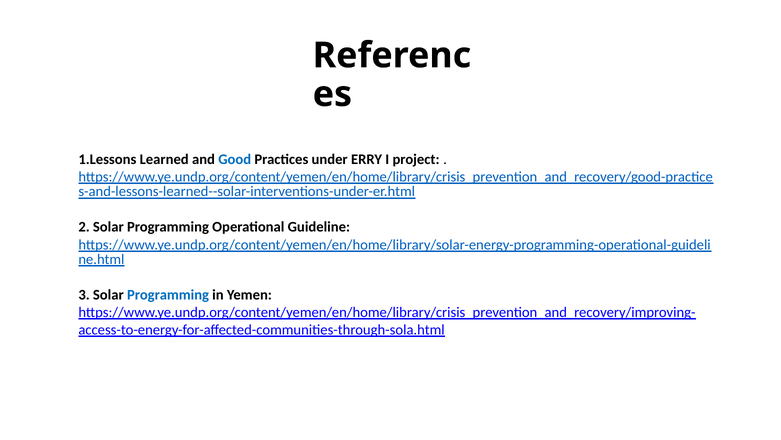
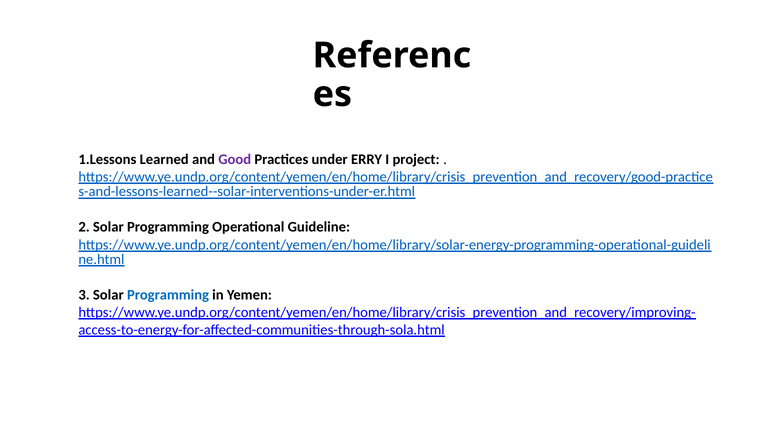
Good colour: blue -> purple (235, 159)
